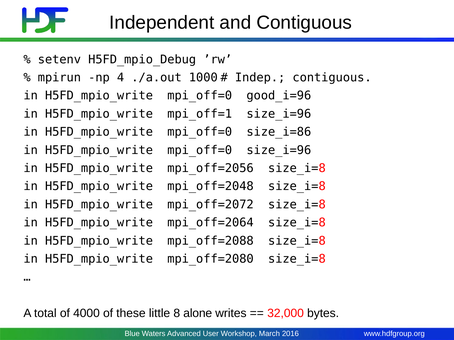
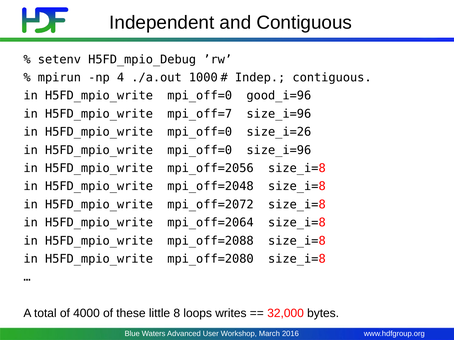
mpi_off=1: mpi_off=1 -> mpi_off=7 (200, 114)
size_i=86: size_i=86 -> size_i=26 (279, 132)
alone: alone -> loops (198, 314)
